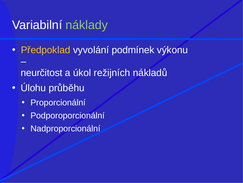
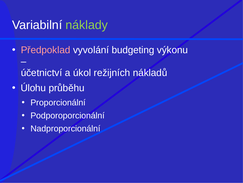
Předpoklad colour: yellow -> pink (46, 50)
podmínek: podmínek -> budgeting (133, 50)
neurčitost: neurčitost -> účetnictví (42, 73)
